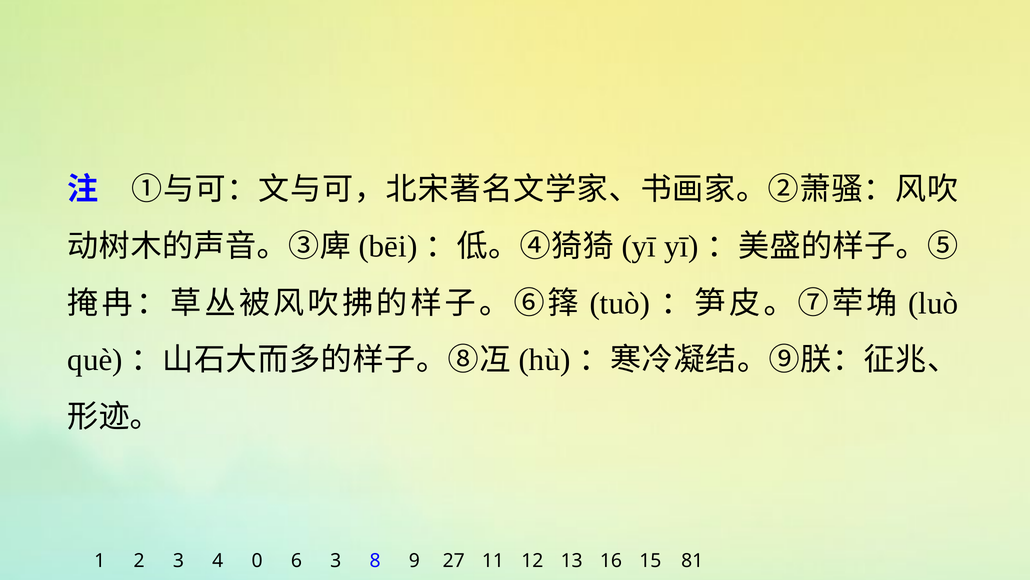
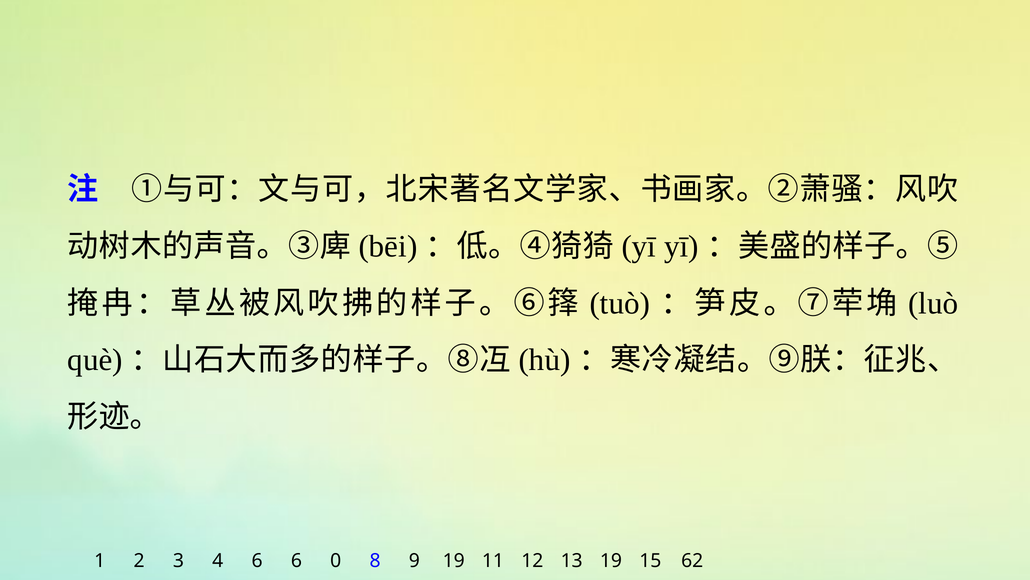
4 0: 0 -> 6 (257, 561)
6 3: 3 -> 0 (336, 561)
9 27: 27 -> 19 (454, 561)
13 16: 16 -> 19 (611, 561)
81: 81 -> 62 (692, 561)
